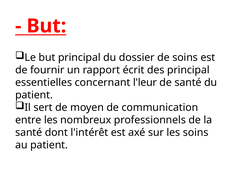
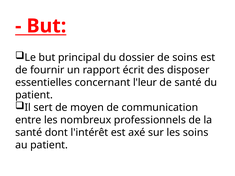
des principal: principal -> disposer (188, 70)
